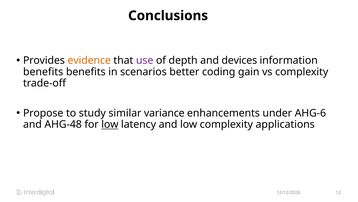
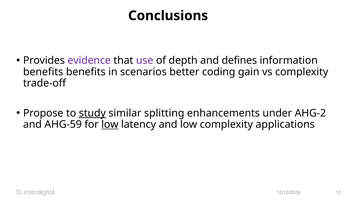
evidence colour: orange -> purple (89, 60)
devices: devices -> defines (239, 60)
study underline: none -> present (92, 113)
variance: variance -> splitting (164, 113)
AHG-6: AHG-6 -> AHG-2 (310, 113)
AHG-48: AHG-48 -> AHG-59 (63, 124)
